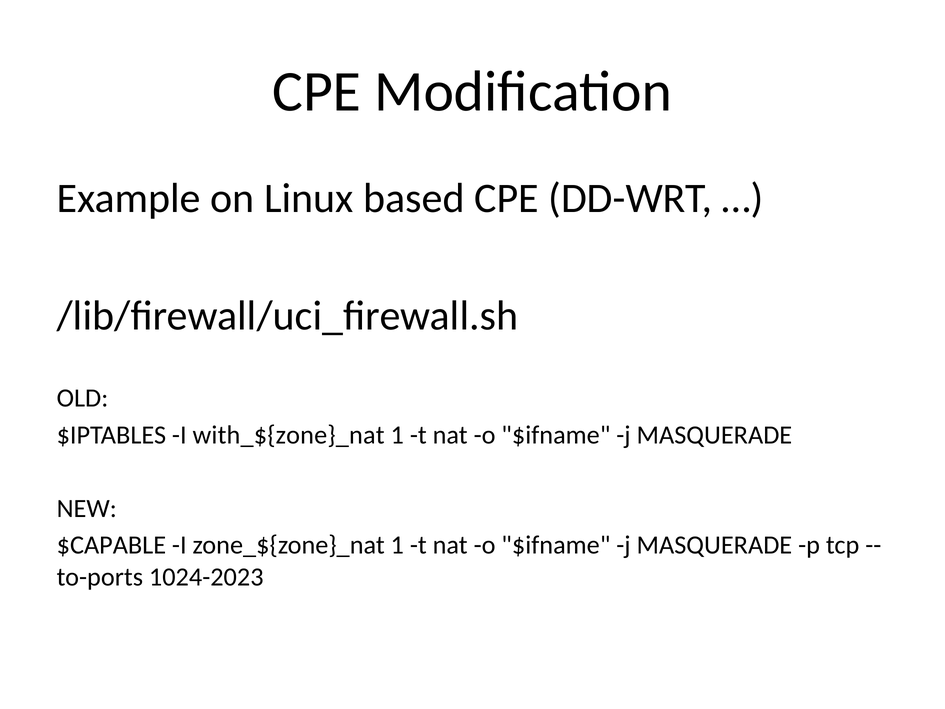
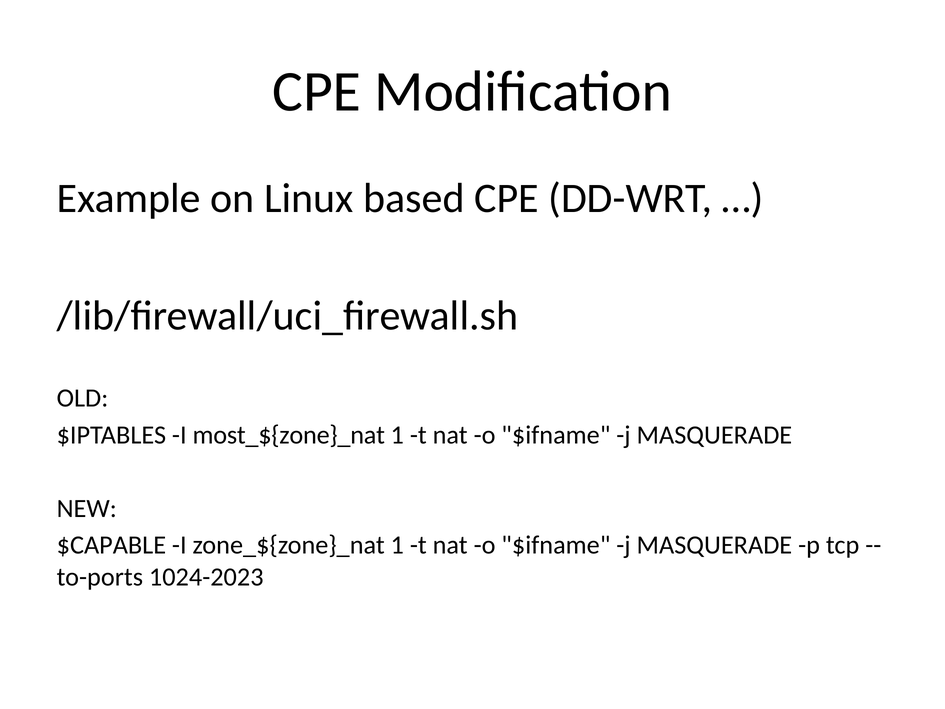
with_${zone}_nat: with_${zone}_nat -> most_${zone}_nat (289, 435)
